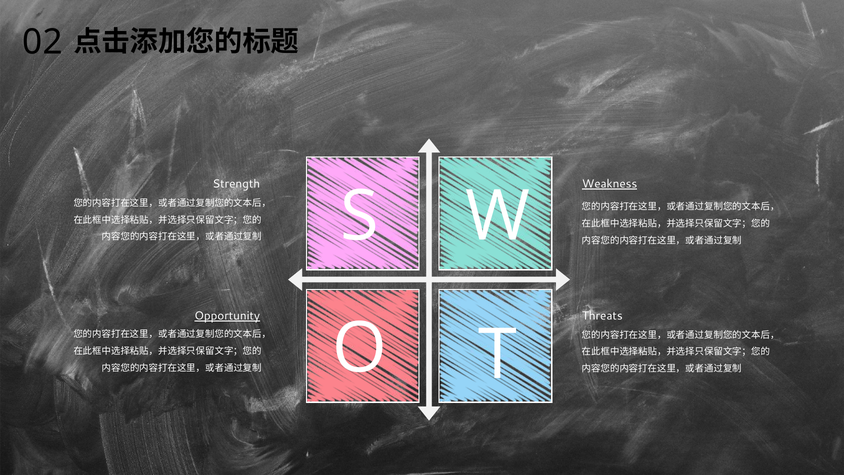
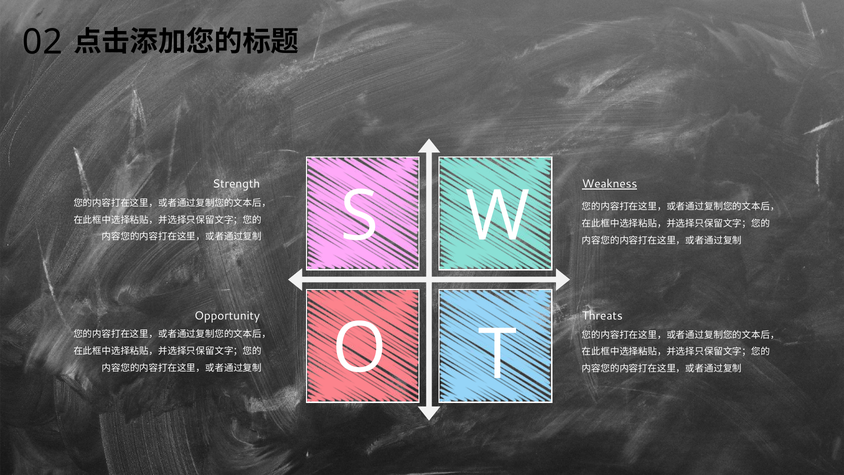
Opportunity underline: present -> none (227, 316)
